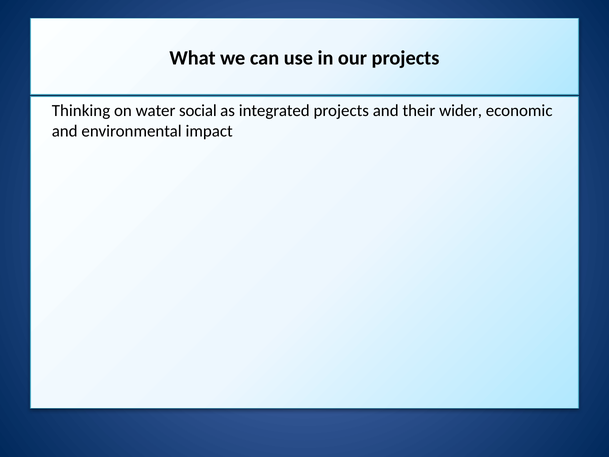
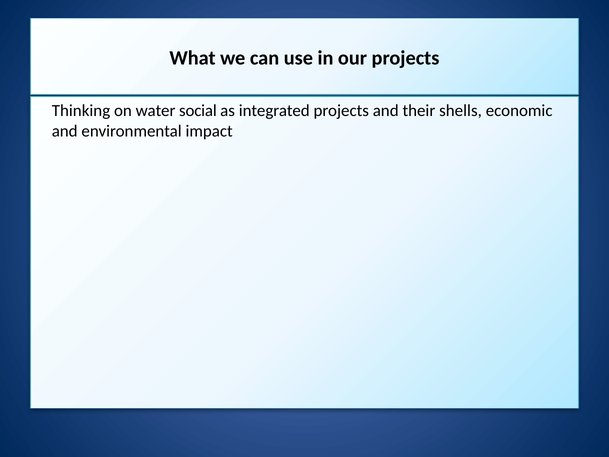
wider: wider -> shells (461, 111)
